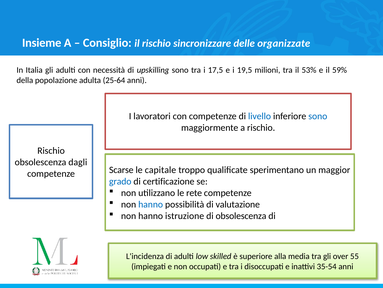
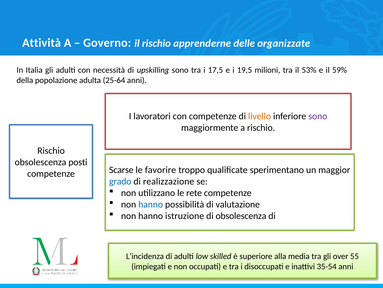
Insieme: Insieme -> Attività (42, 43)
Consiglio: Consiglio -> Governo (107, 43)
sincronizzare: sincronizzare -> apprenderne (202, 43)
livello colour: blue -> orange (260, 116)
sono colour: blue -> purple (318, 116)
dagli: dagli -> posti (78, 162)
capitale: capitale -> favorire (160, 169)
certificazione: certificazione -> realizzazione (169, 181)
